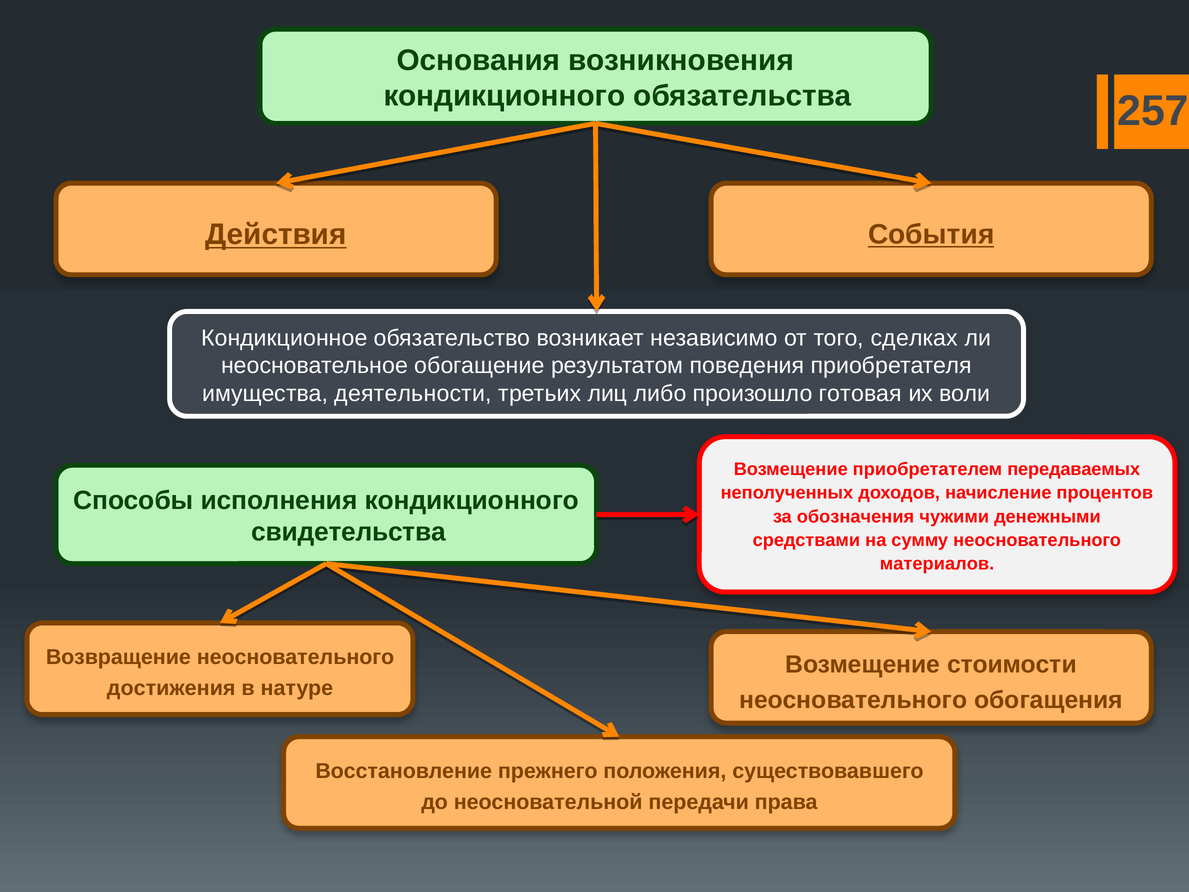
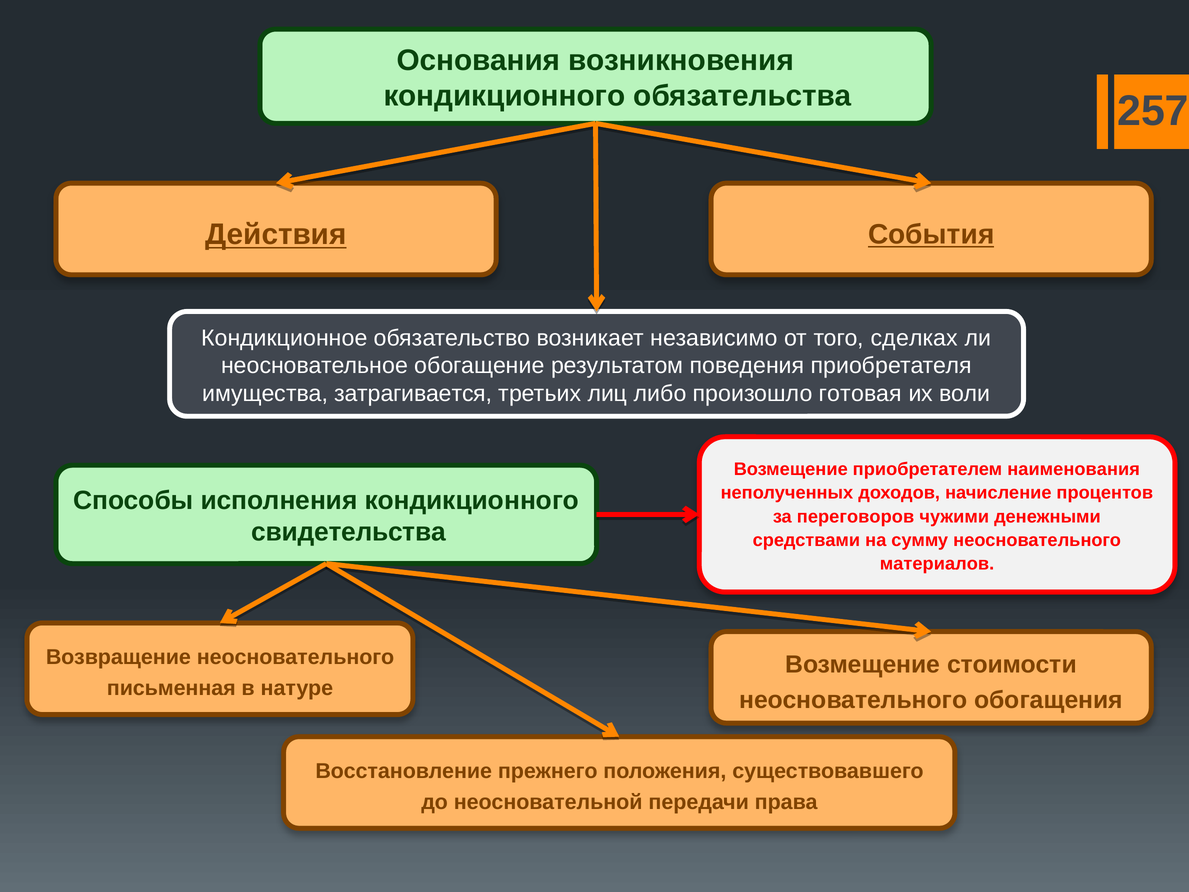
деятельности: деятельности -> затрагивается (413, 393)
передаваемых: передаваемых -> наименования (1074, 469)
обозначения: обозначения -> переговоров (855, 516)
достижения: достижения -> письменная (171, 688)
